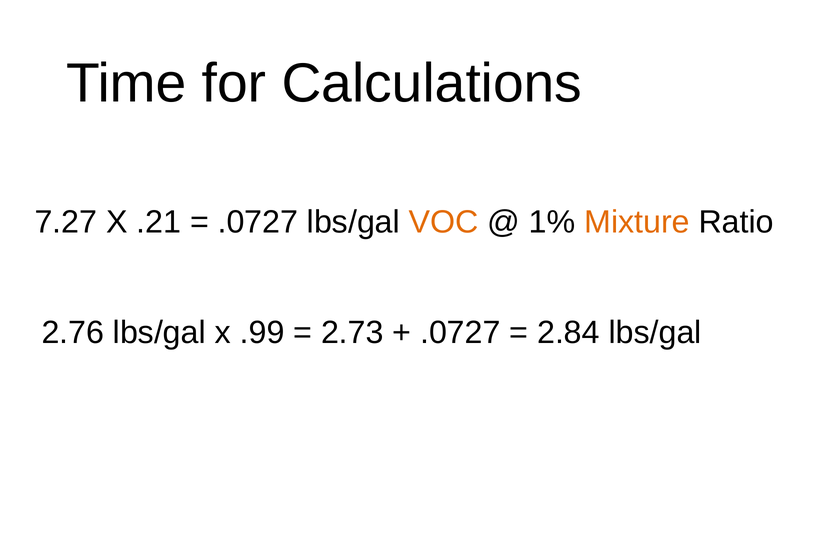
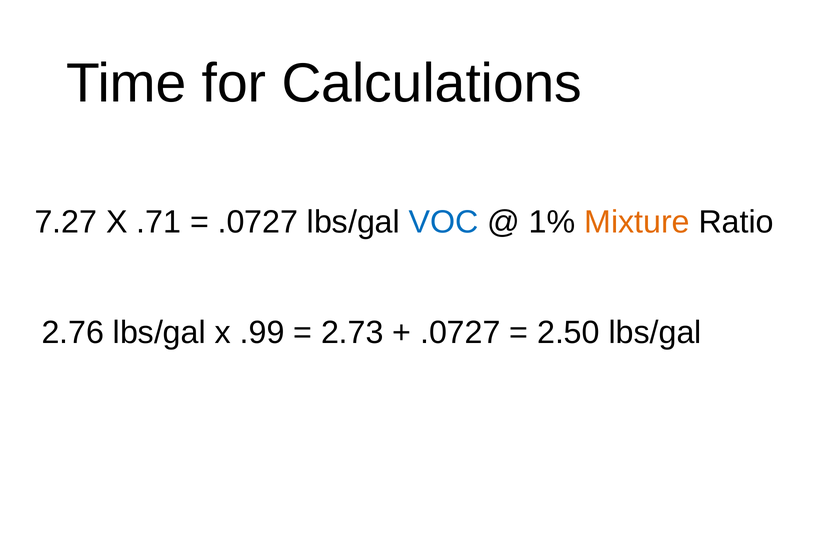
.21: .21 -> .71 (159, 222)
VOC colour: orange -> blue (444, 222)
2.84: 2.84 -> 2.50 (568, 333)
